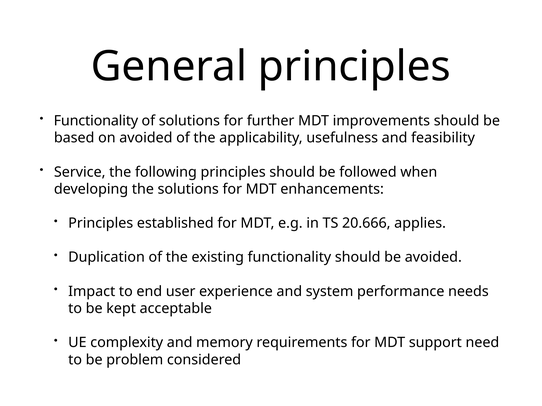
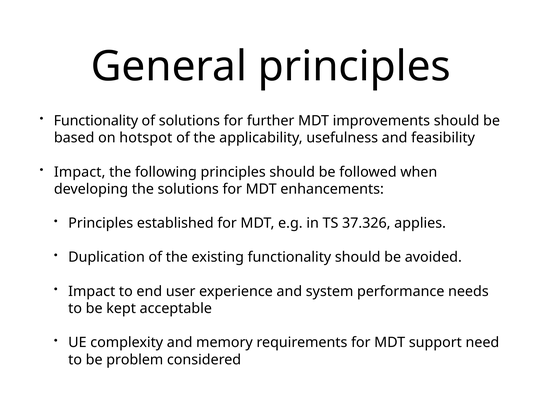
on avoided: avoided -> hotspot (146, 138)
Service: Service -> Impact (80, 172)
20.666: 20.666 -> 37.326 (366, 223)
